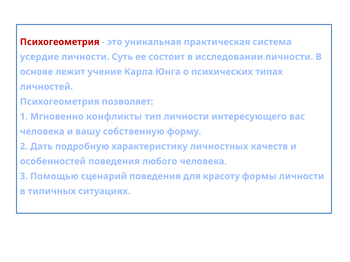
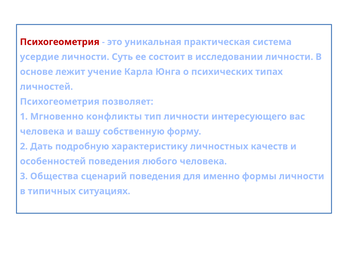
Помощью: Помощью -> Общества (54, 177)
красоту: красоту -> именно (221, 177)
